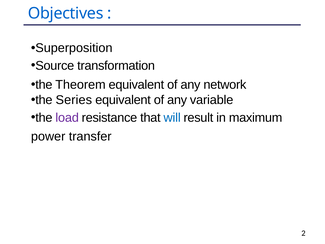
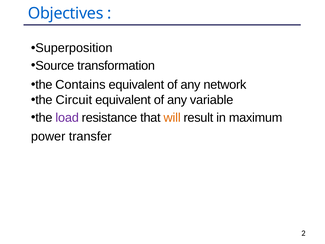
Theorem: Theorem -> Contains (80, 85)
Series: Series -> Circuit (74, 100)
will colour: blue -> orange (172, 117)
